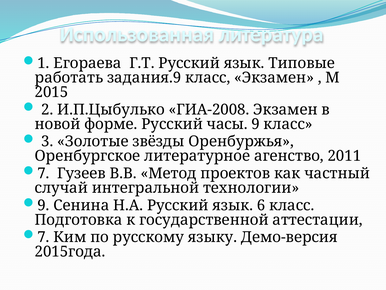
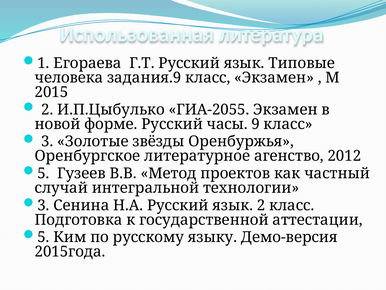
работать: работать -> человека (69, 78)
ГИА-2008: ГИА-2008 -> ГИА-2055 (209, 109)
2011: 2011 -> 2012 (344, 156)
7: 7 -> 5 (43, 173)
9: 9 -> 3 (43, 205)
язык 6: 6 -> 2 (261, 205)
7: 7 -> 5 (43, 237)
